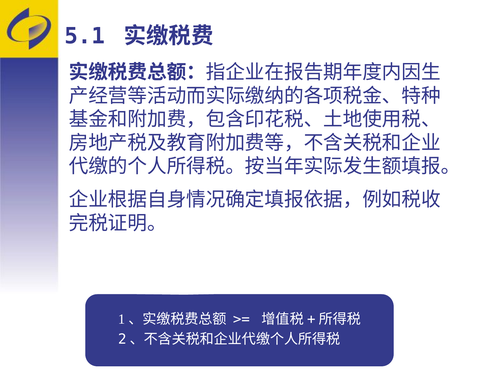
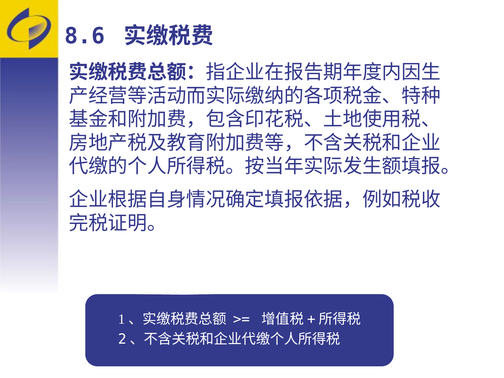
5.1: 5.1 -> 8.6 (85, 36)
